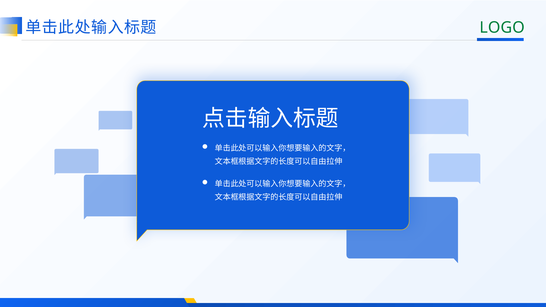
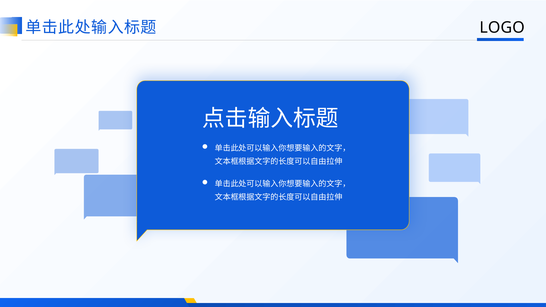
LOGO colour: green -> black (502, 28)
